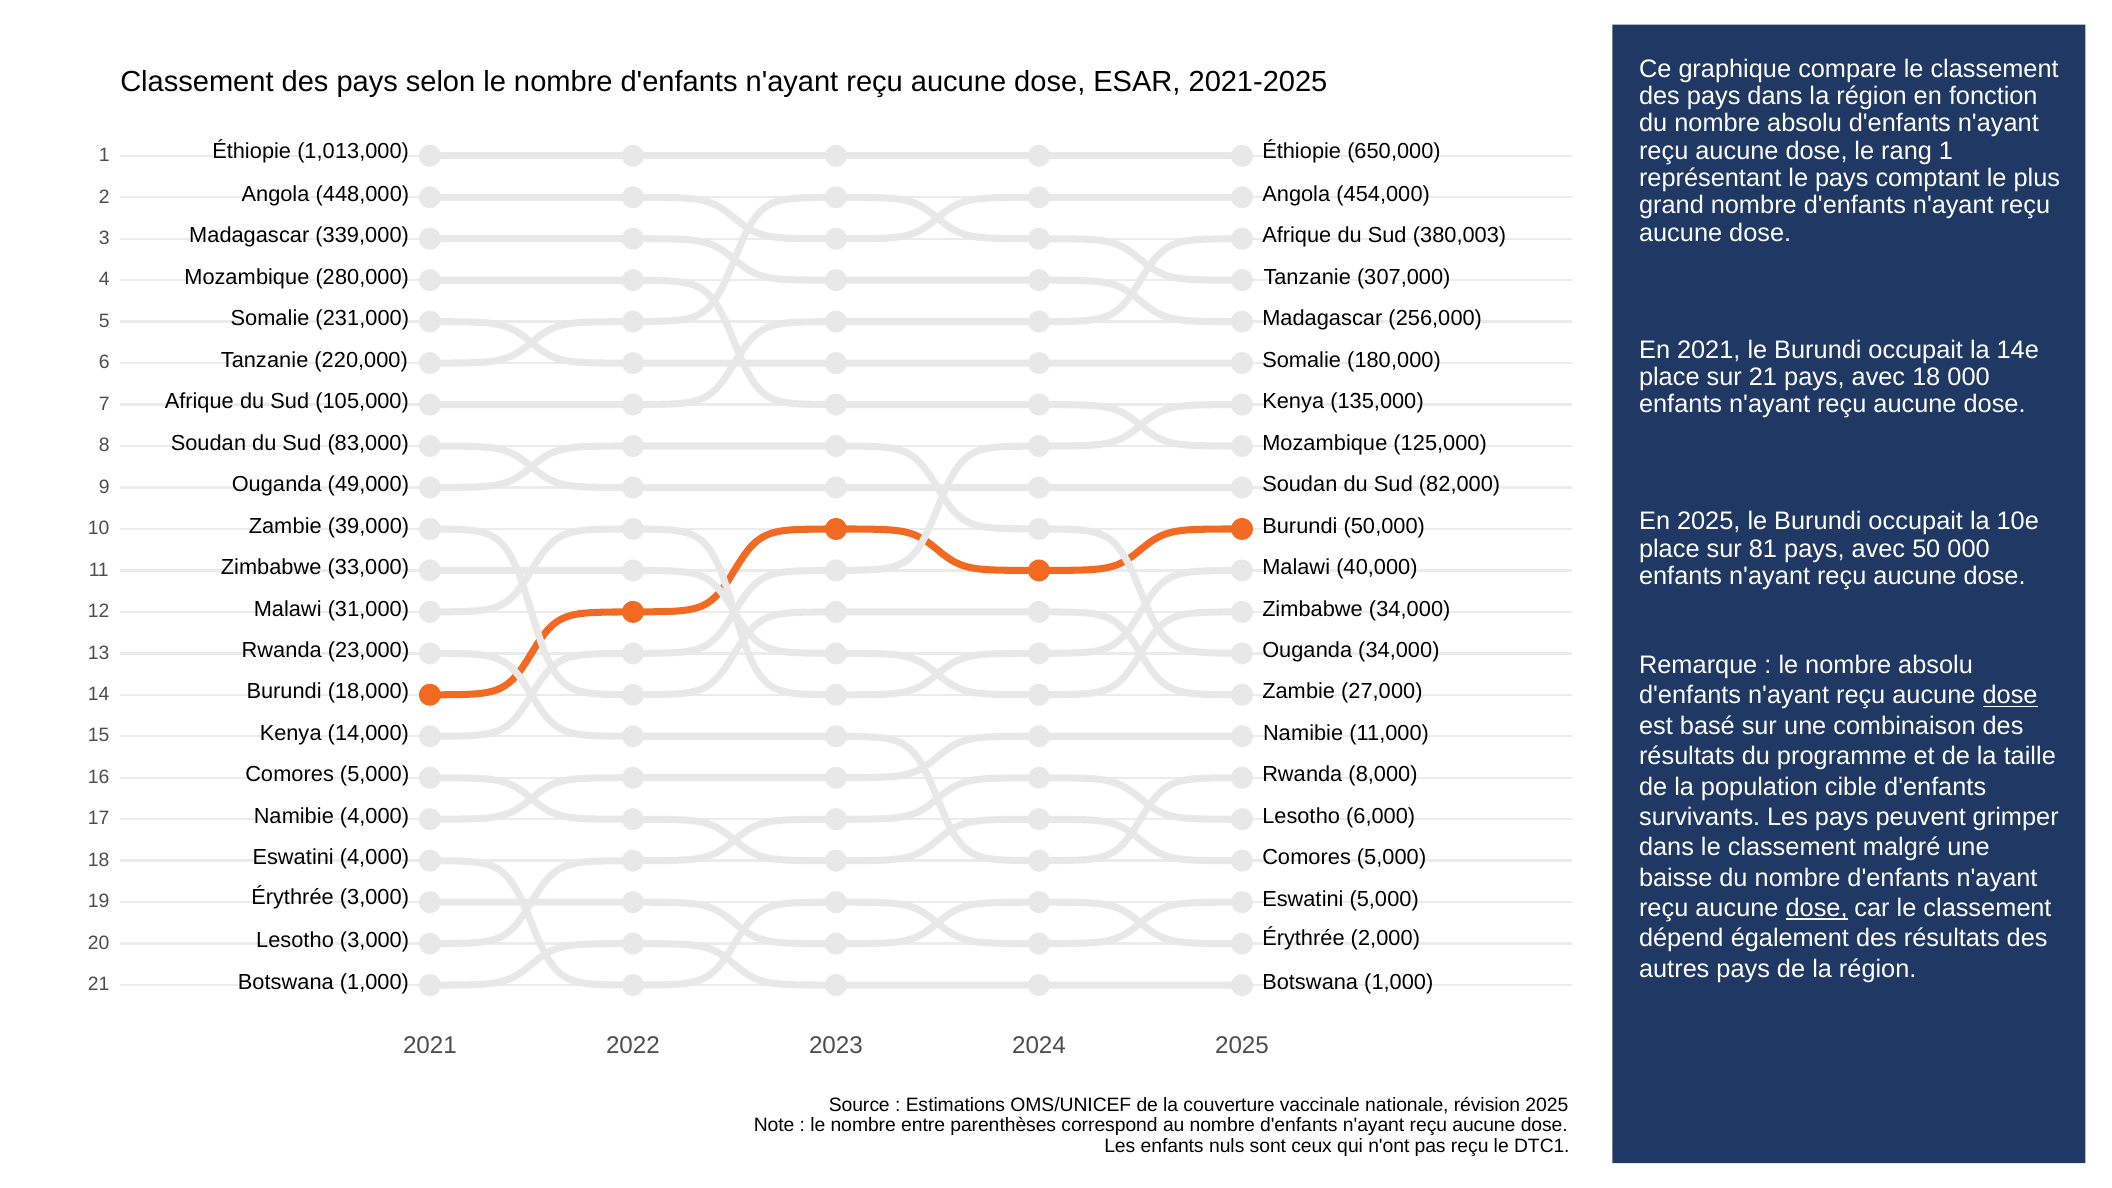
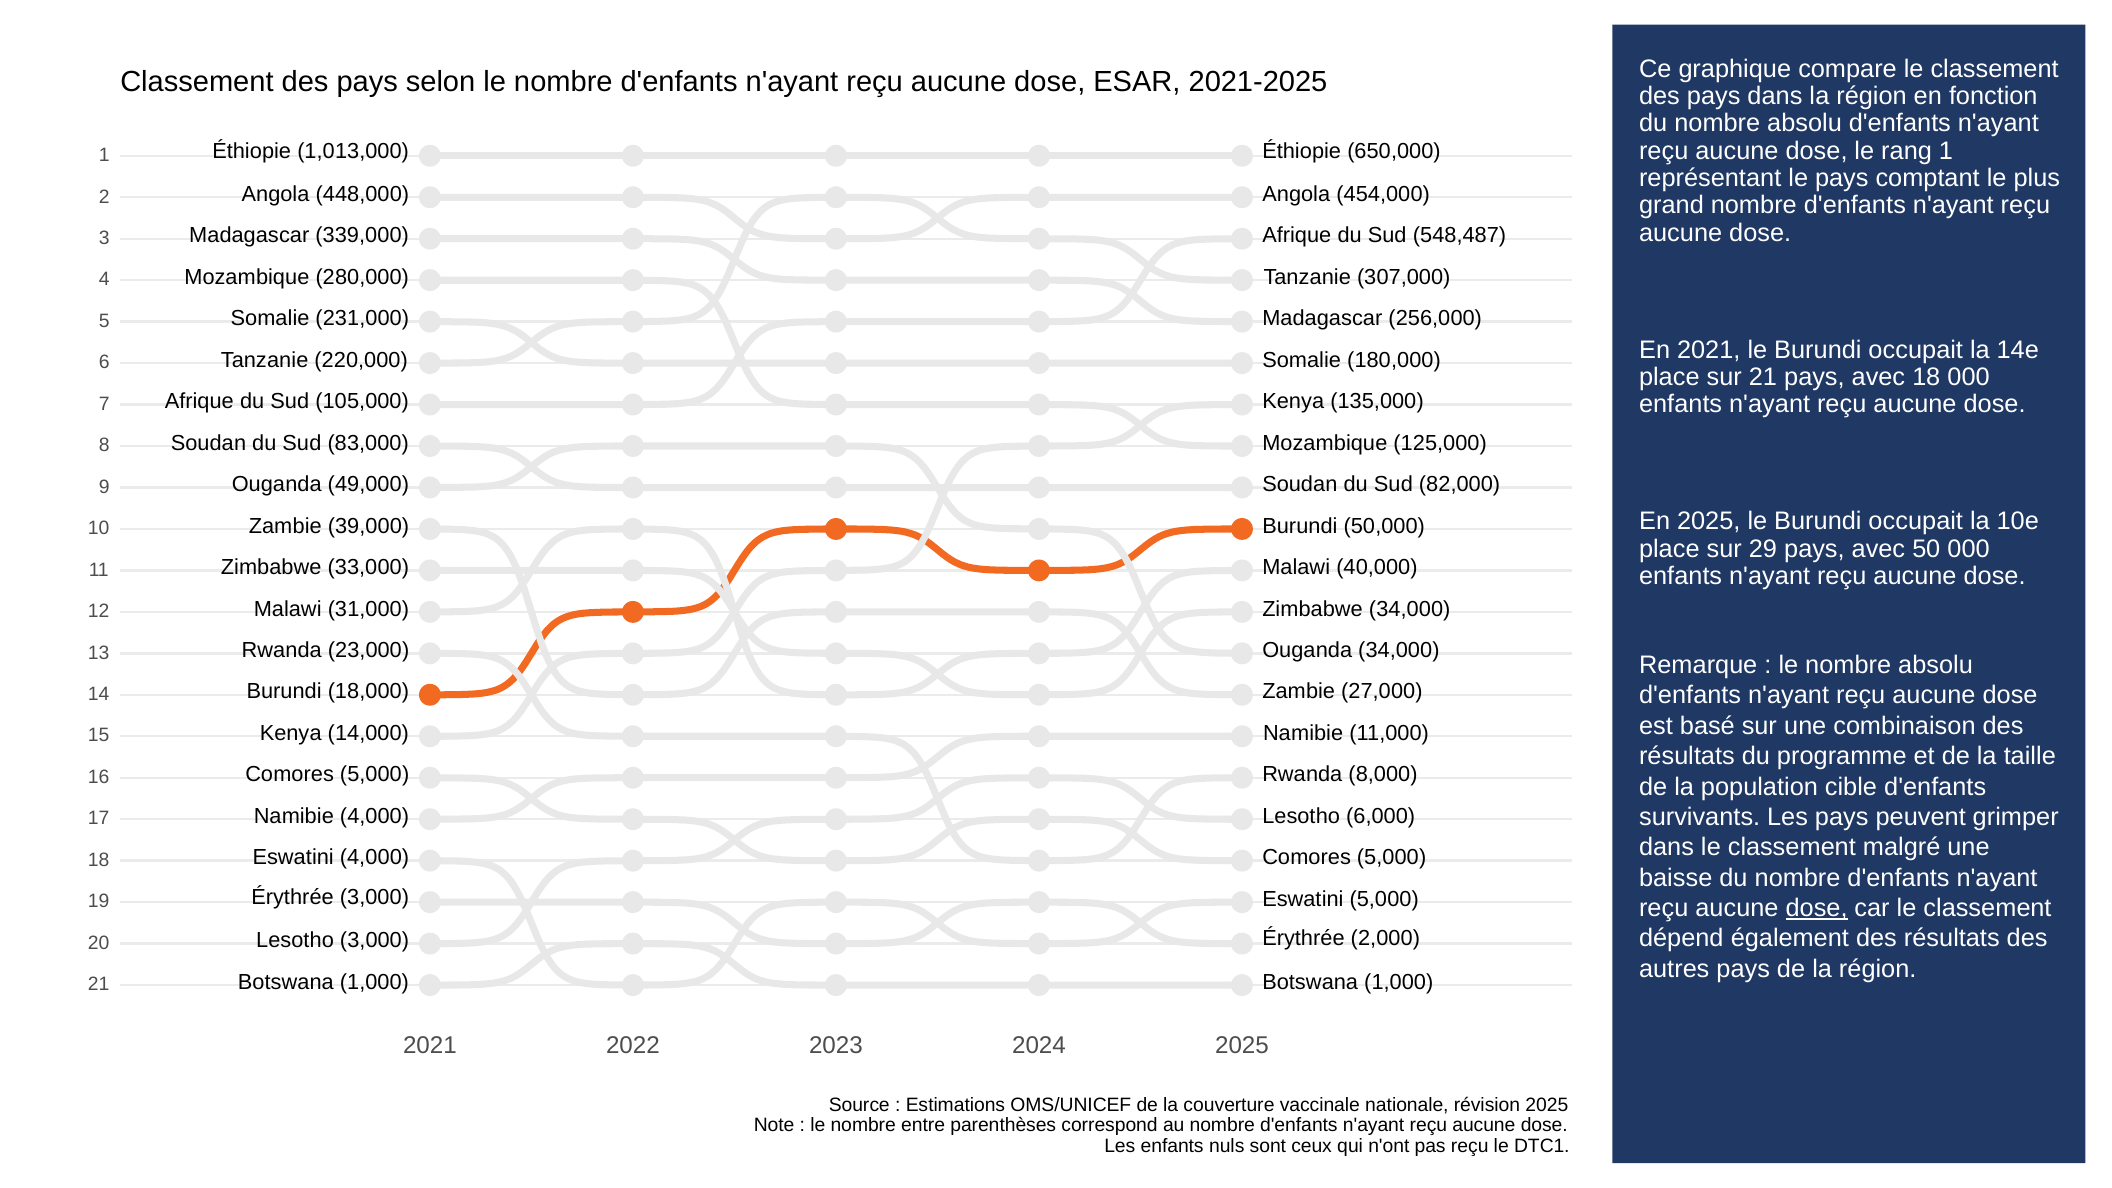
380,003: 380,003 -> 548,487 (1460, 236)
81: 81 -> 29 (1763, 549)
dose underline: present -> none (2010, 696)
